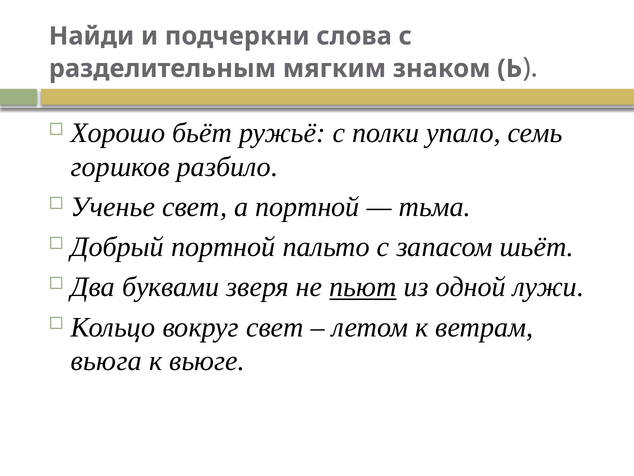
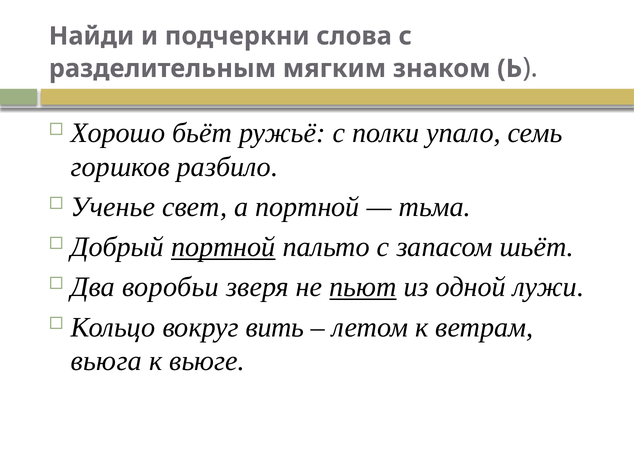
портной underline: none -> present (223, 247)
буквами: буквами -> воробьи (171, 287)
вокруг свет: свет -> вить (275, 327)
